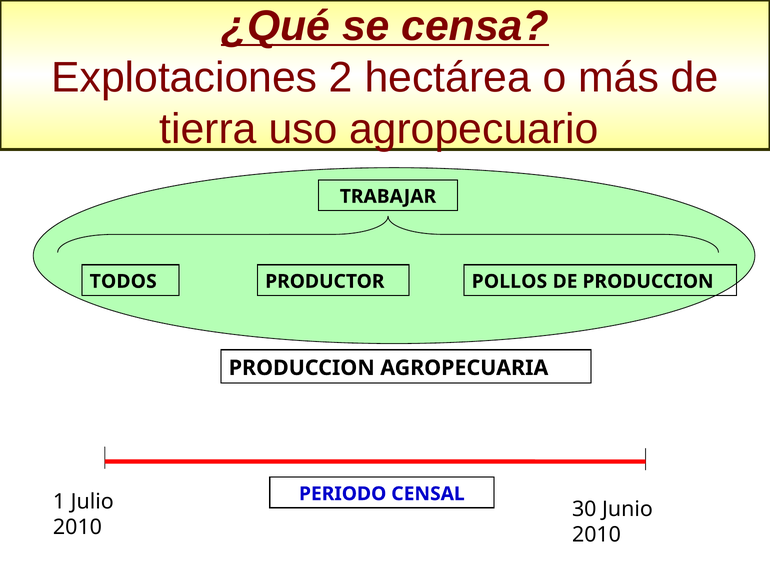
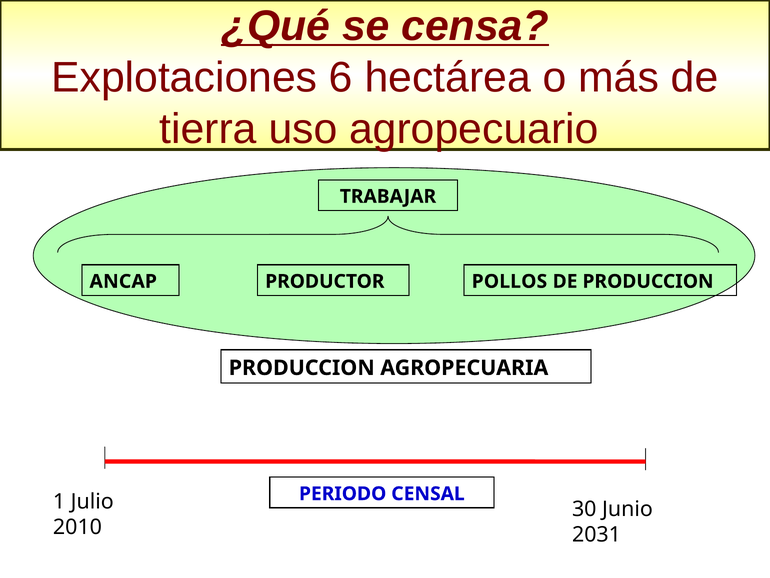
2: 2 -> 6 (341, 78)
TODOS: TODOS -> ANCAP (123, 281)
2010: 2010 -> 2031 (596, 534)
